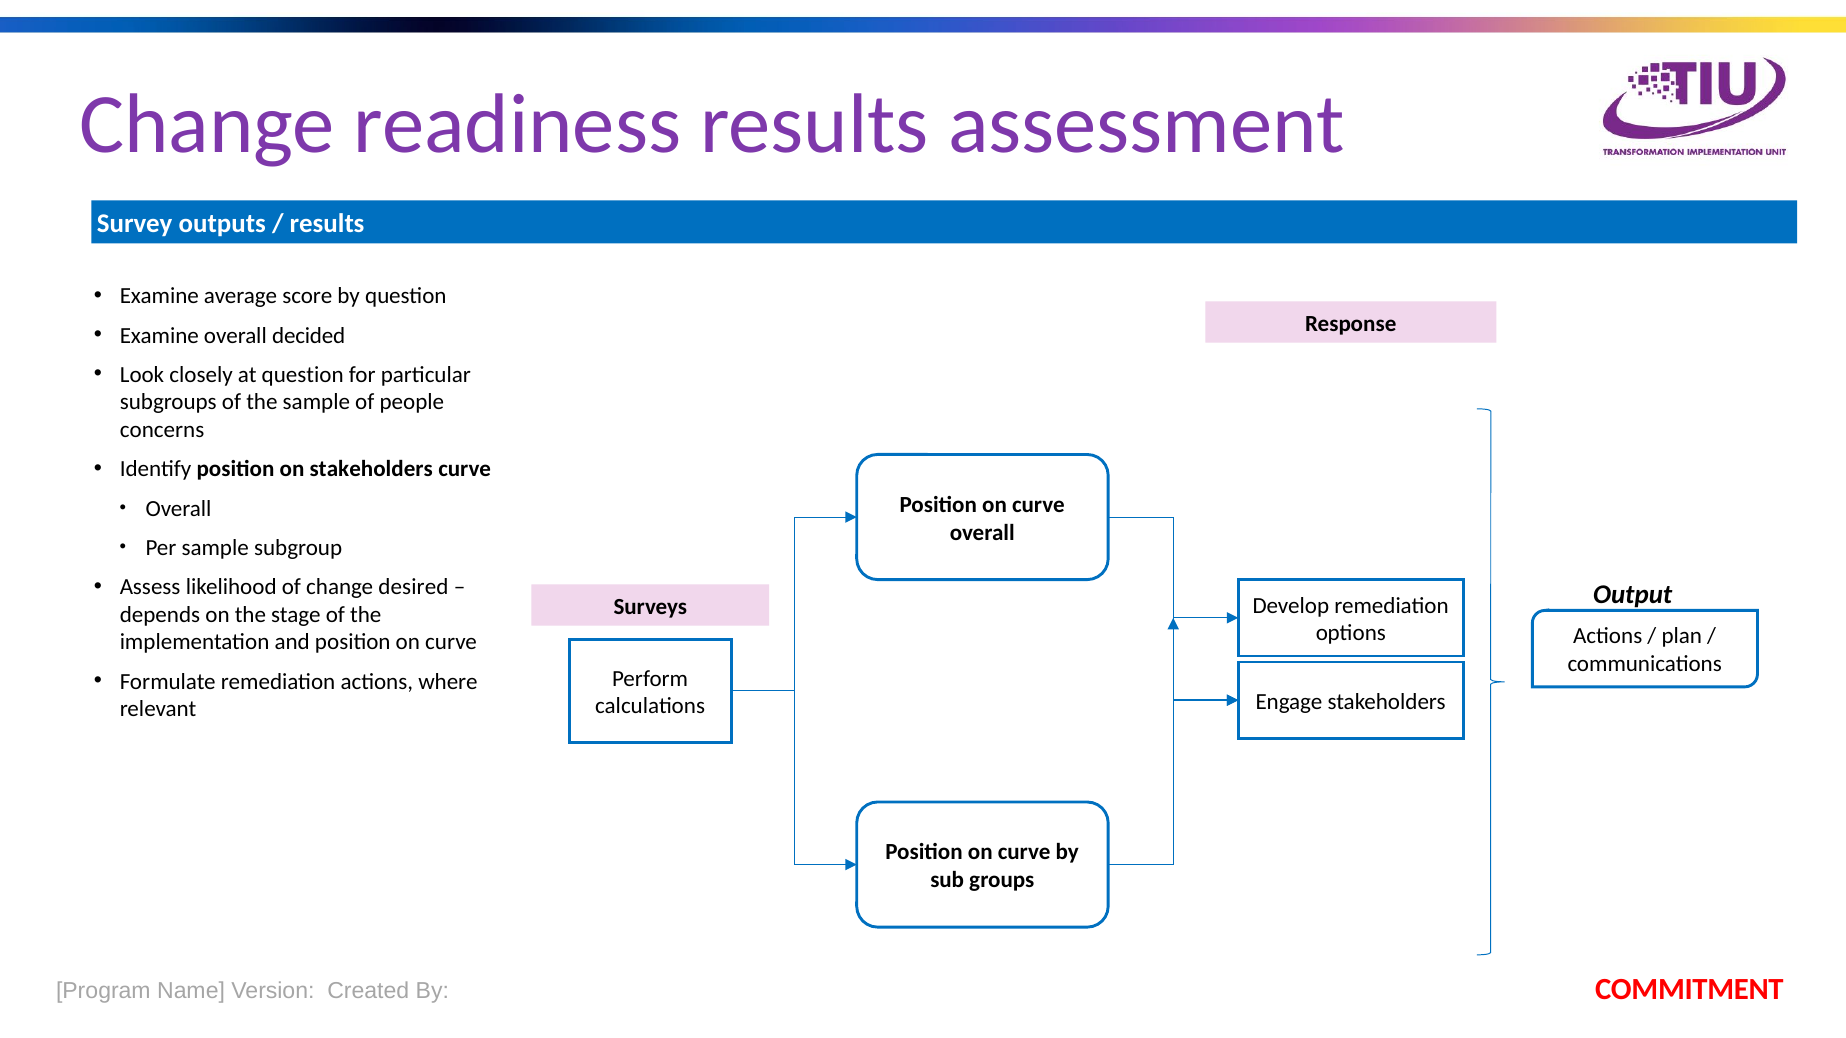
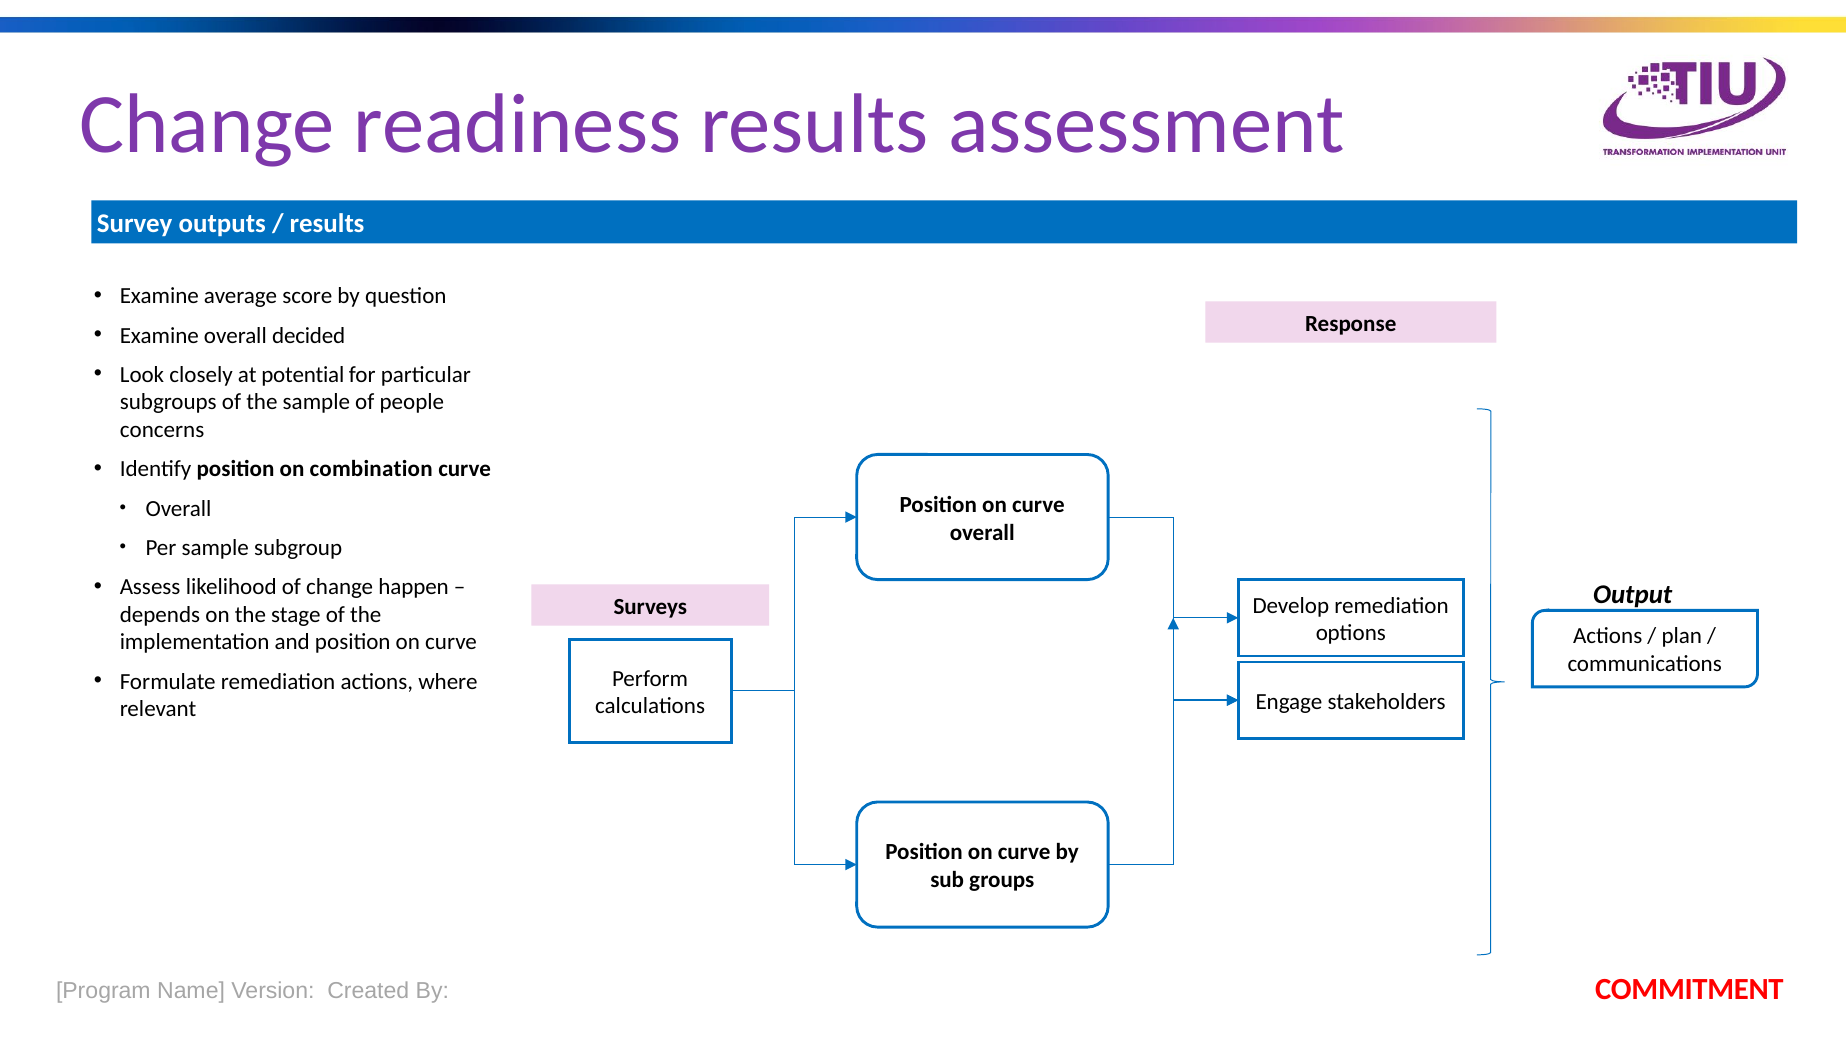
at question: question -> potential (303, 375)
on stakeholders: stakeholders -> combination (371, 469)
desired: desired -> happen (414, 587)
